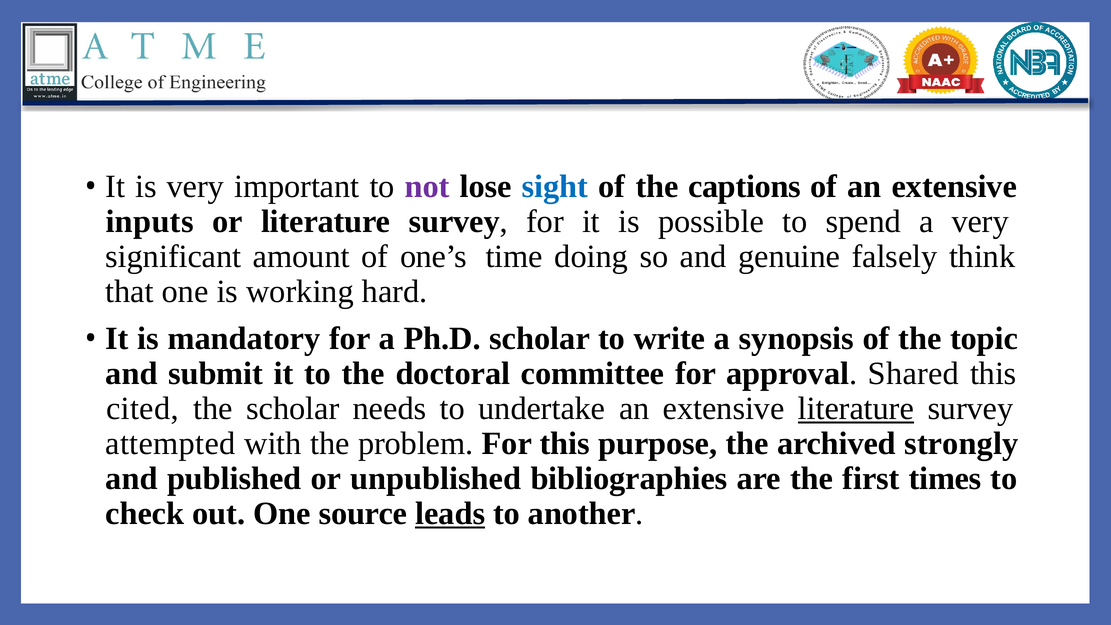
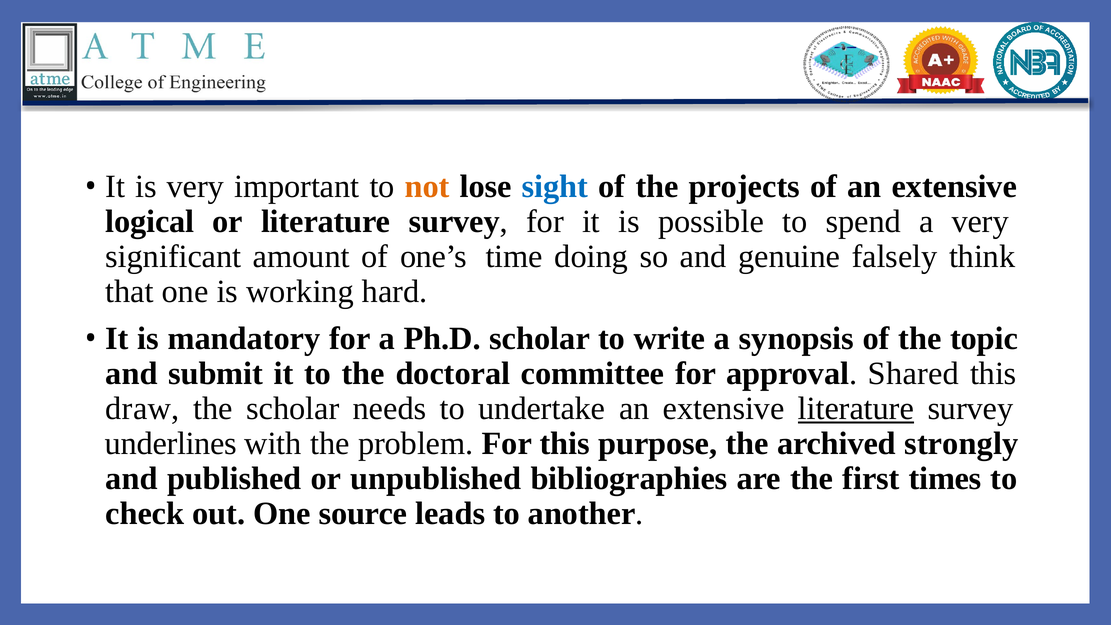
not colour: purple -> orange (427, 187)
captions: captions -> projects (744, 187)
inputs: inputs -> logical (150, 222)
cited: cited -> draw (142, 408)
attempted: attempted -> underlines (171, 443)
leads underline: present -> none (450, 513)
